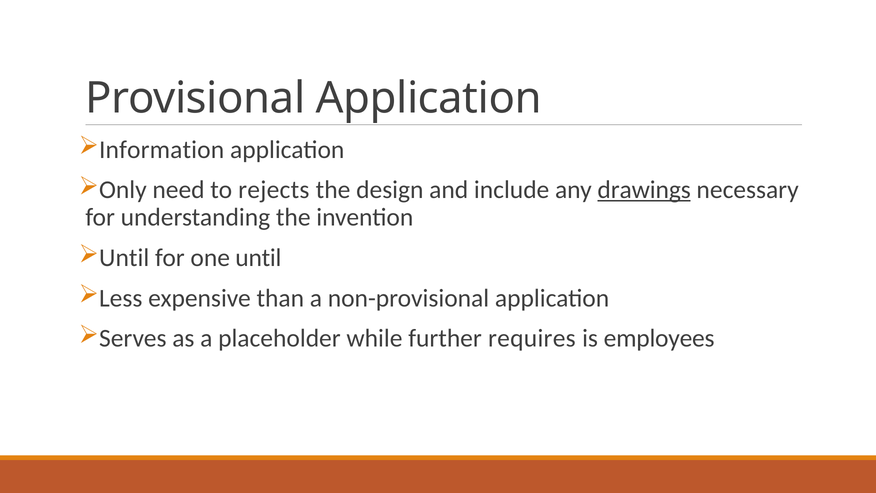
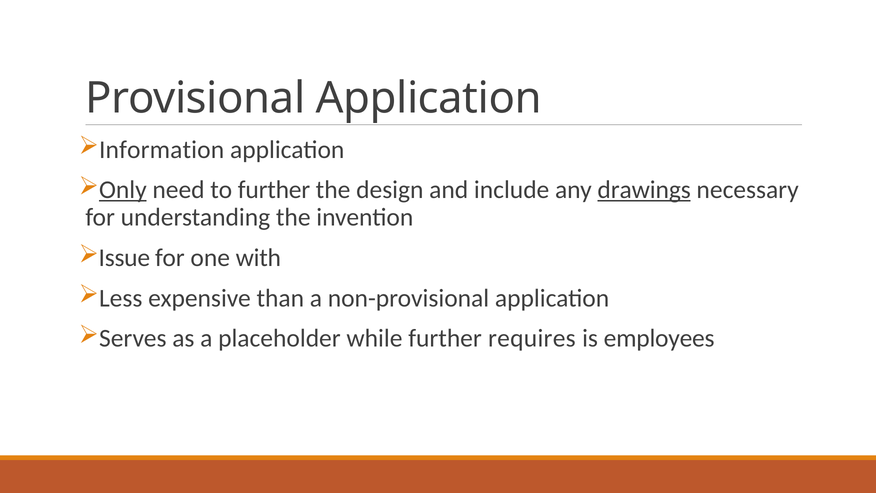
Only underline: none -> present (123, 190)
to rejects: rejects -> further (274, 190)
Until: Until -> Issue (124, 258)
one until: until -> with (258, 258)
